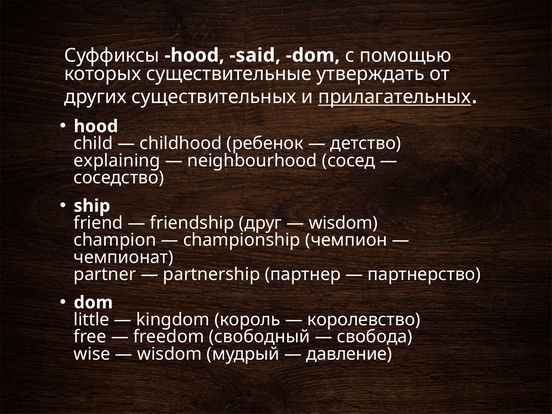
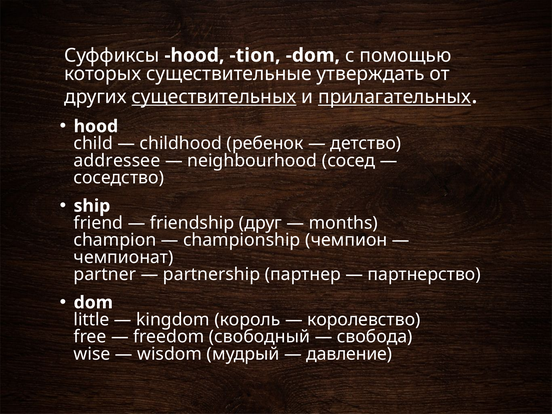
said: said -> tion (255, 55)
существительных underline: none -> present (214, 97)
explaining: explaining -> addressee (117, 161)
wisdom: wisdom -> months (343, 223)
